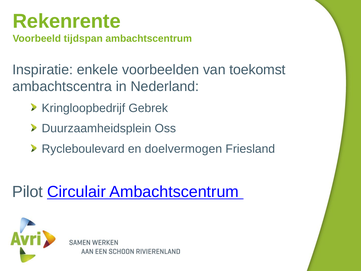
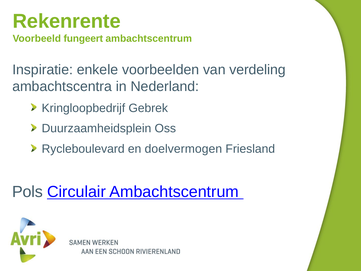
tijdspan: tijdspan -> fungeert (83, 39)
toekomst: toekomst -> verdeling (258, 70)
Pilot: Pilot -> Pols (28, 192)
